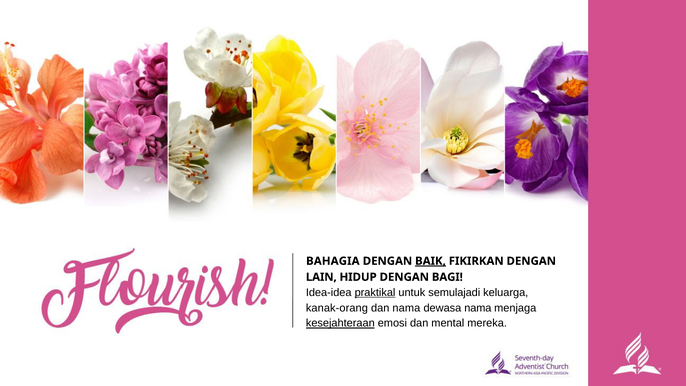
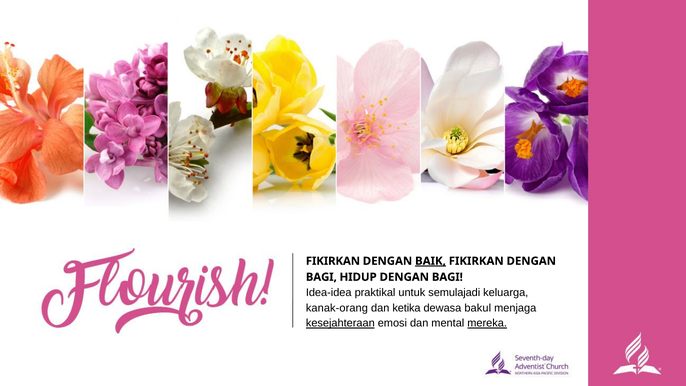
BAHAGIA: BAHAGIA -> FIKIRKAN (333, 261)
LAIN: LAIN -> BAGI (321, 277)
praktikal underline: present -> none (375, 293)
dan nama: nama -> ketika (407, 308)
dewasa nama: nama -> bakul (478, 308)
mereka underline: none -> present (487, 323)
